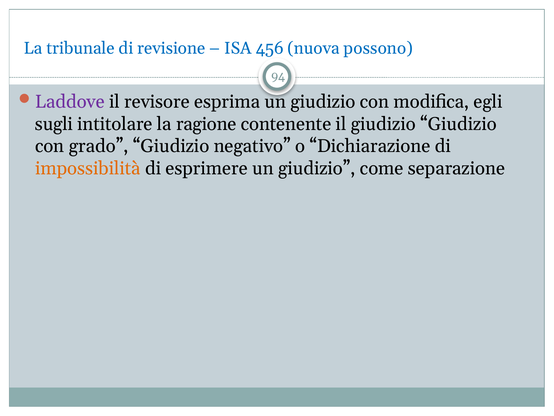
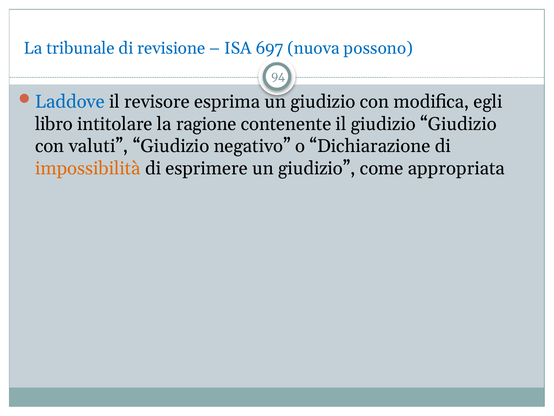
456: 456 -> 697 (270, 48)
Laddove colour: purple -> blue (70, 102)
sugli: sugli -> libro (54, 124)
grado: grado -> valuti (98, 146)
separazione: separazione -> appropriata (456, 168)
